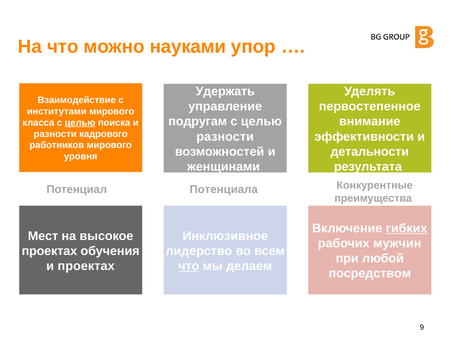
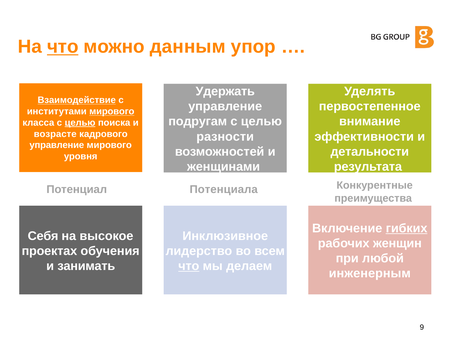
что underline: none -> present (63, 47)
науками: науками -> данным (188, 47)
Взаимодействие underline: none -> present (77, 100)
мирового underline: none -> present (112, 112)
разности: разности -> возрасте (55, 134)
работников: работников -> управление (57, 145)
Мест: Мест -> Себя (43, 236)
мужчин: мужчин -> женщин (397, 244)
и проектах: проектах -> занимать (86, 266)
посредством: посредством -> инженерным (370, 274)
